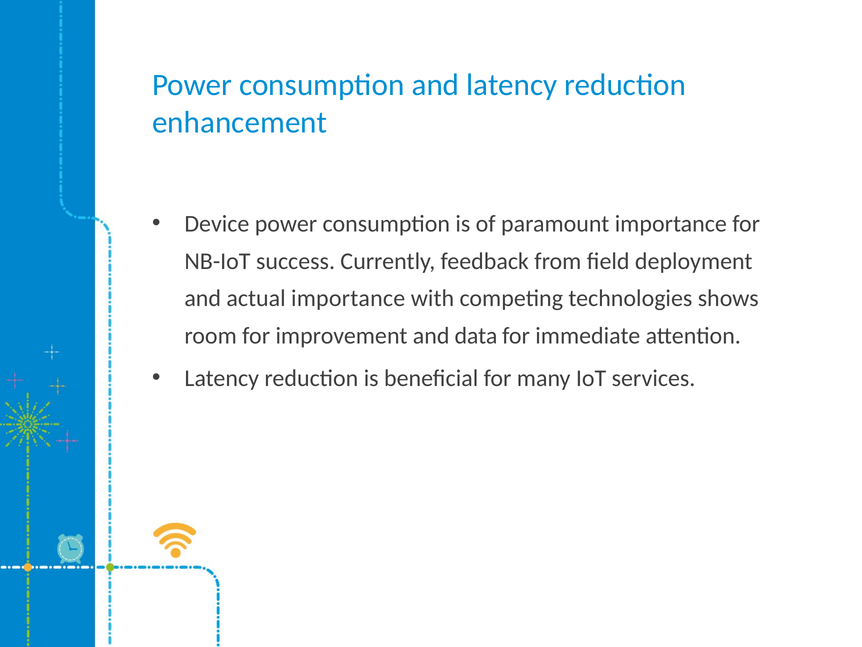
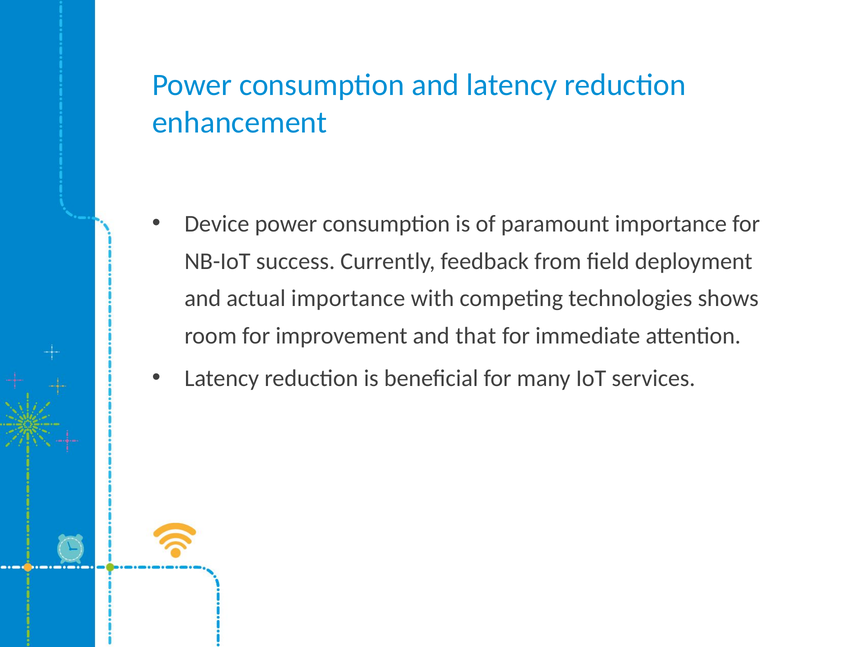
data: data -> that (476, 336)
